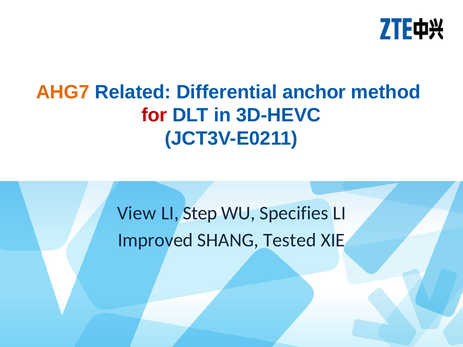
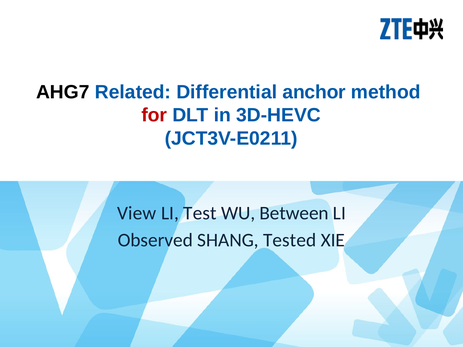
AHG7 colour: orange -> black (63, 92)
Step: Step -> Test (200, 213)
Specifies: Specifies -> Between (294, 213)
Improved: Improved -> Observed (155, 240)
